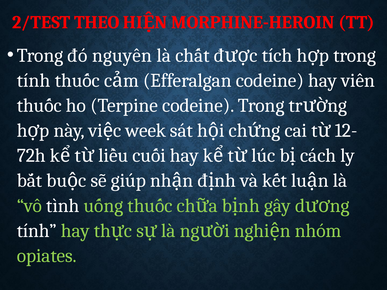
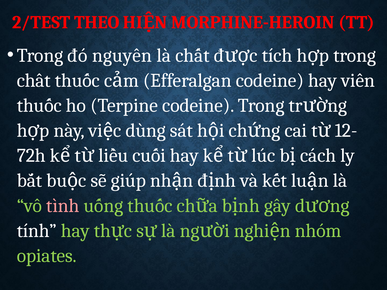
tính: tính -> chất (34, 81)
week: week -> dùng (146, 131)
tình colour: white -> pink (63, 206)
